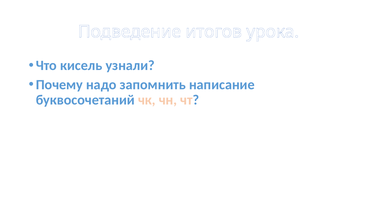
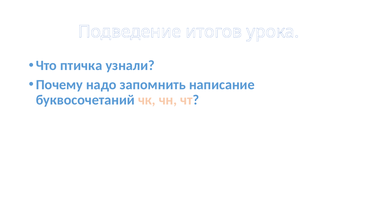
кисель: кисель -> птичка (81, 65)
